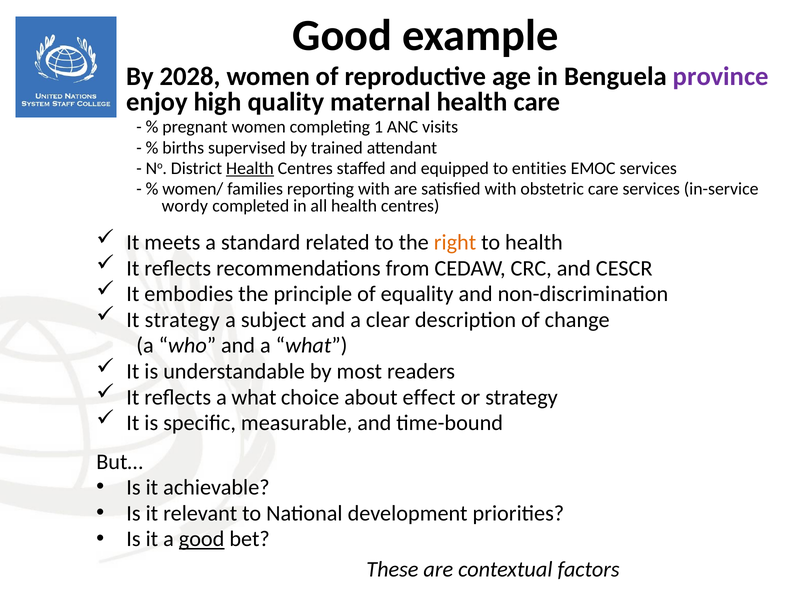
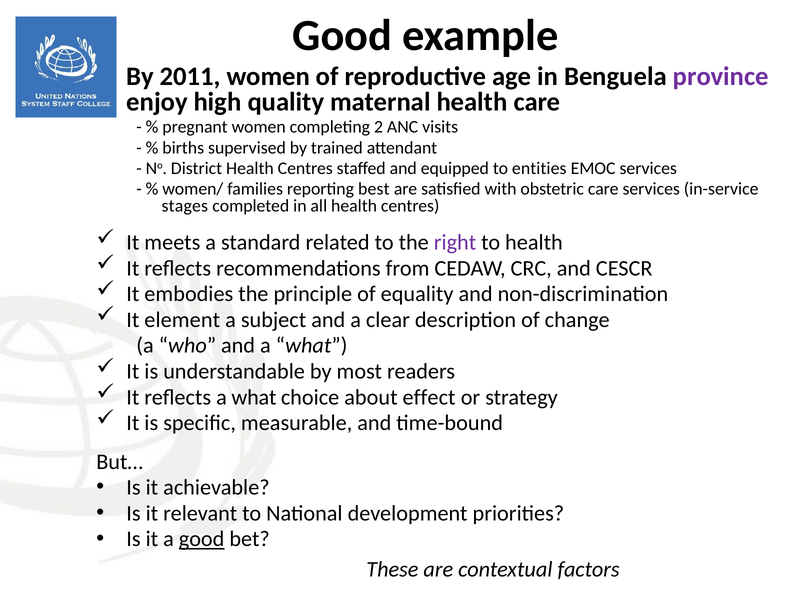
2028: 2028 -> 2011 (190, 76)
1: 1 -> 2 (379, 127)
Health underline: present -> none (250, 168)
reporting with: with -> best (374, 189)
wordy: wordy -> stages (185, 206)
right colour: orange -> purple (455, 242)
It strategy: strategy -> element (182, 320)
